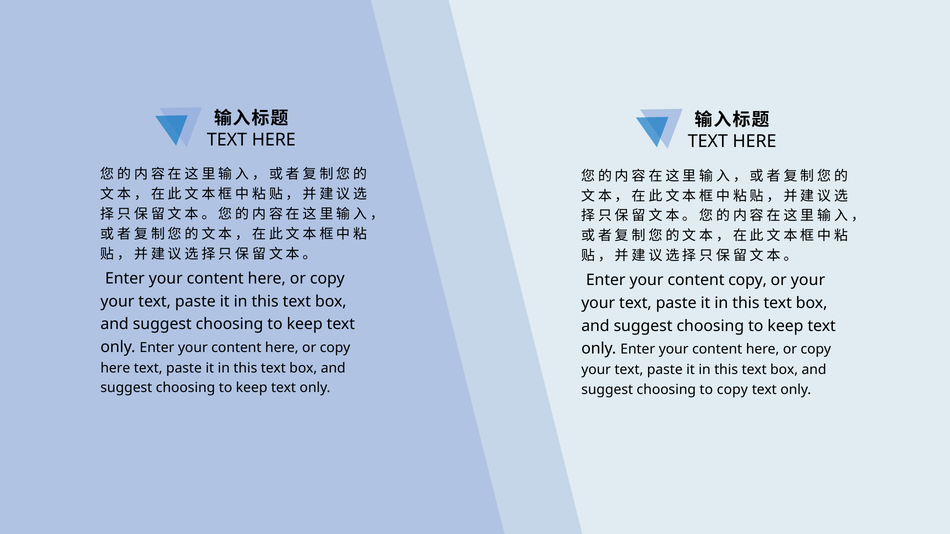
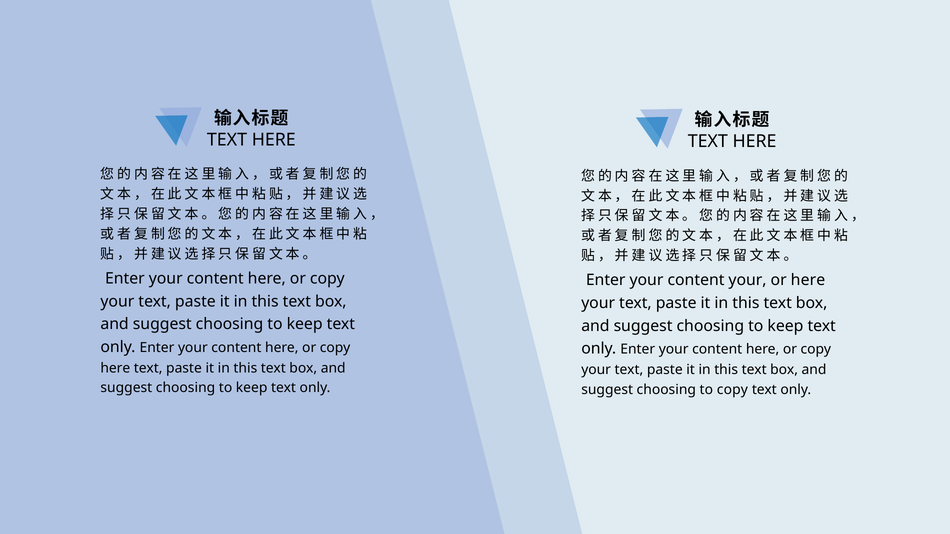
content copy: copy -> your (748, 280)
or your: your -> here (808, 280)
